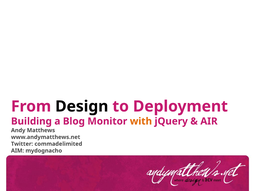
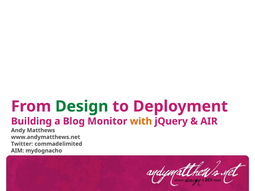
Design colour: black -> green (82, 107)
